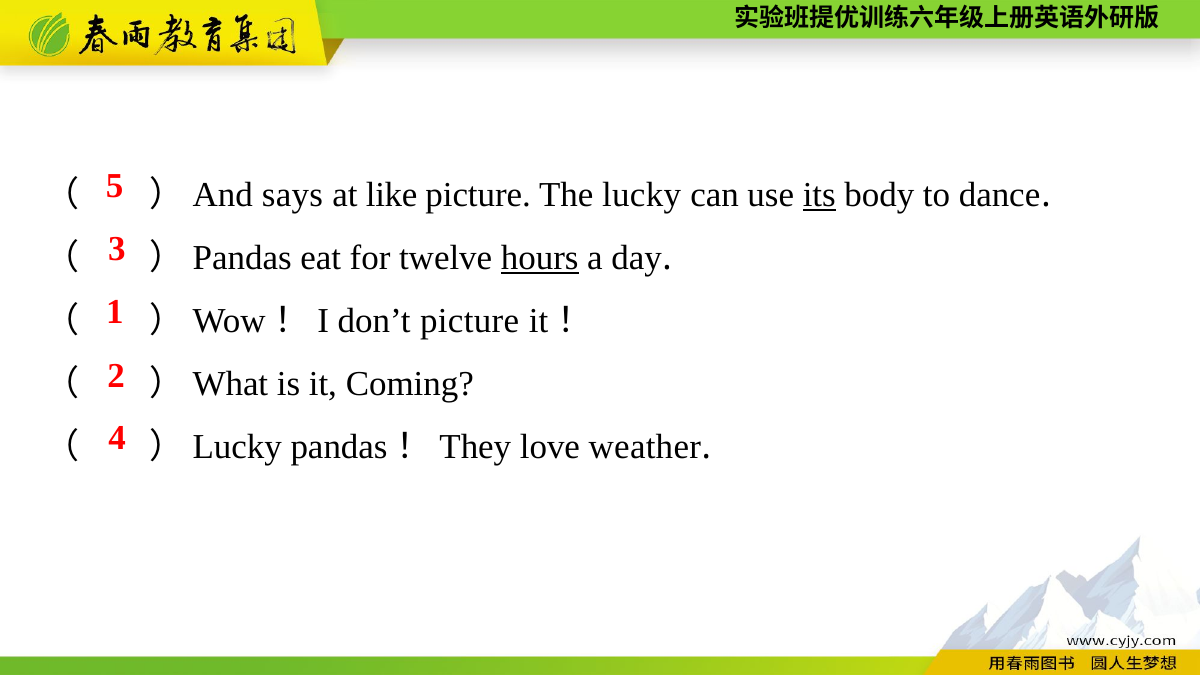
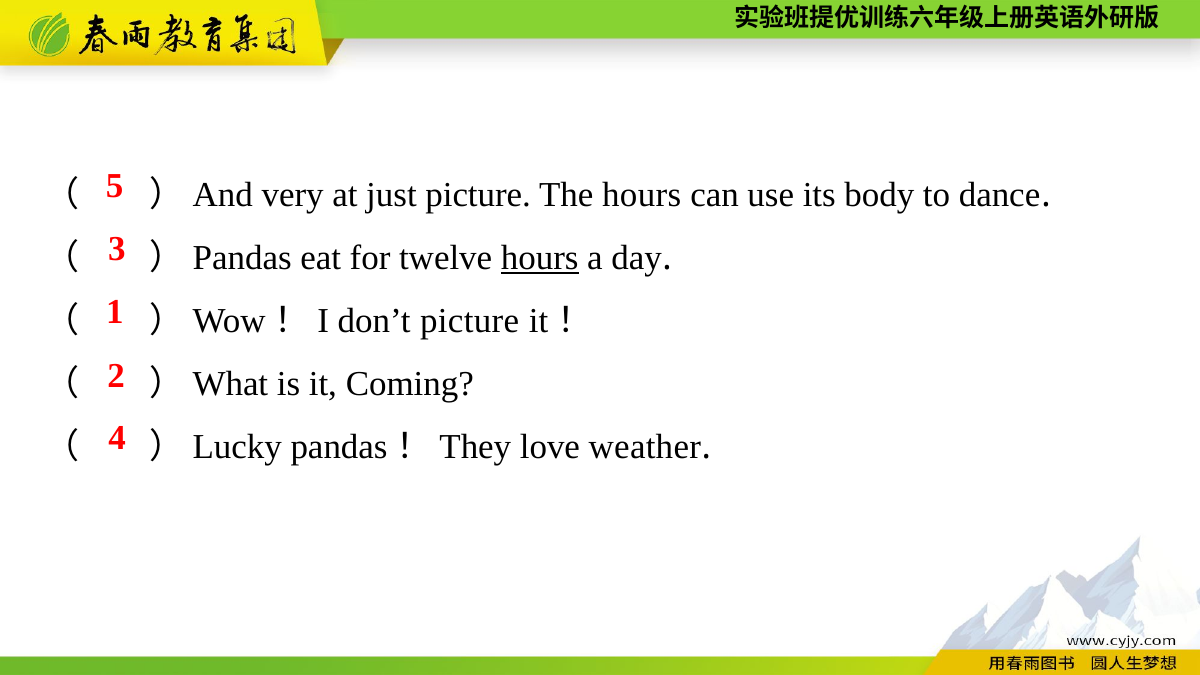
says: says -> very (293, 195)
like: like -> just (391, 195)
The lucky: lucky -> hours (642, 195)
its underline: present -> none (819, 195)
